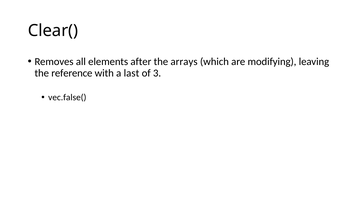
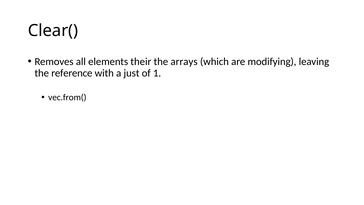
after: after -> their (141, 62)
last: last -> just (132, 73)
3: 3 -> 1 (157, 73)
vec.false(: vec.false( -> vec.from( (67, 97)
